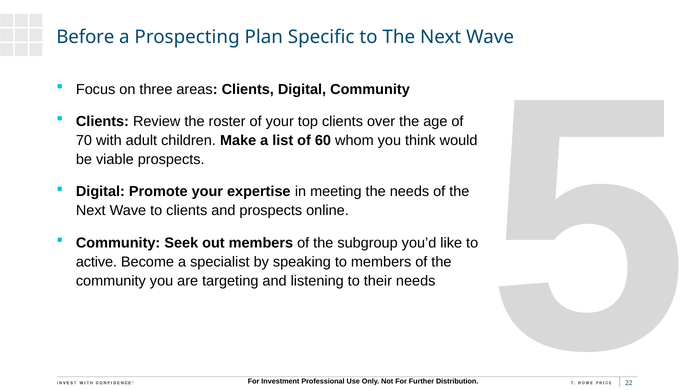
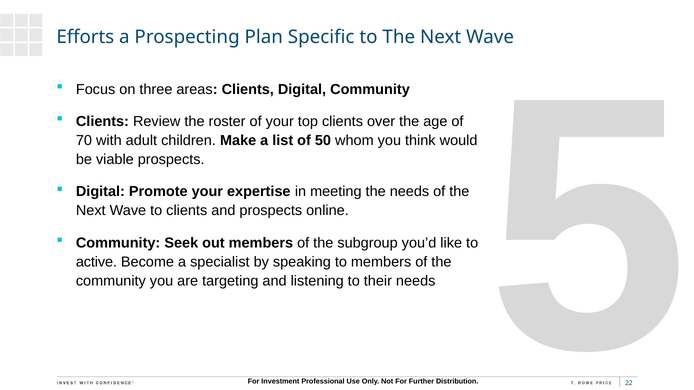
Before: Before -> Efforts (85, 37)
60: 60 -> 50 (323, 141)
